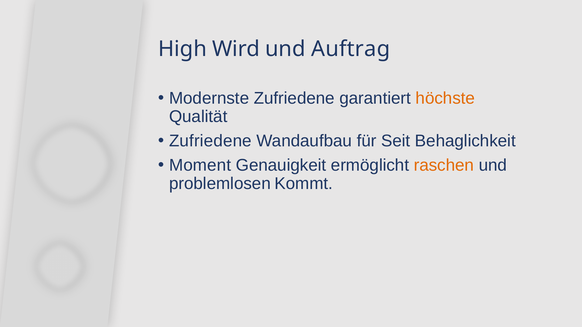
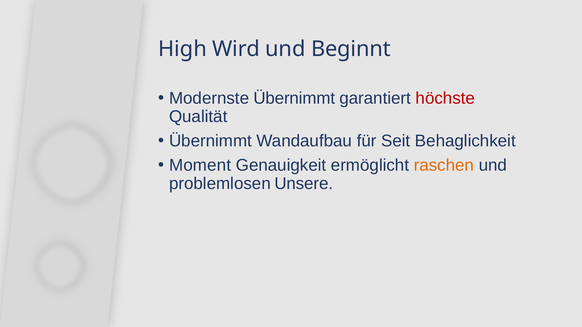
Auftrag: Auftrag -> Beginnt (351, 49)
Modernste Zufriedene: Zufriedene -> Übernimmt (294, 98)
höchste colour: orange -> red (445, 98)
Zufriedene: Zufriedene -> Übernimmt (211, 141)
Kommt: Kommt -> Unsere (304, 184)
